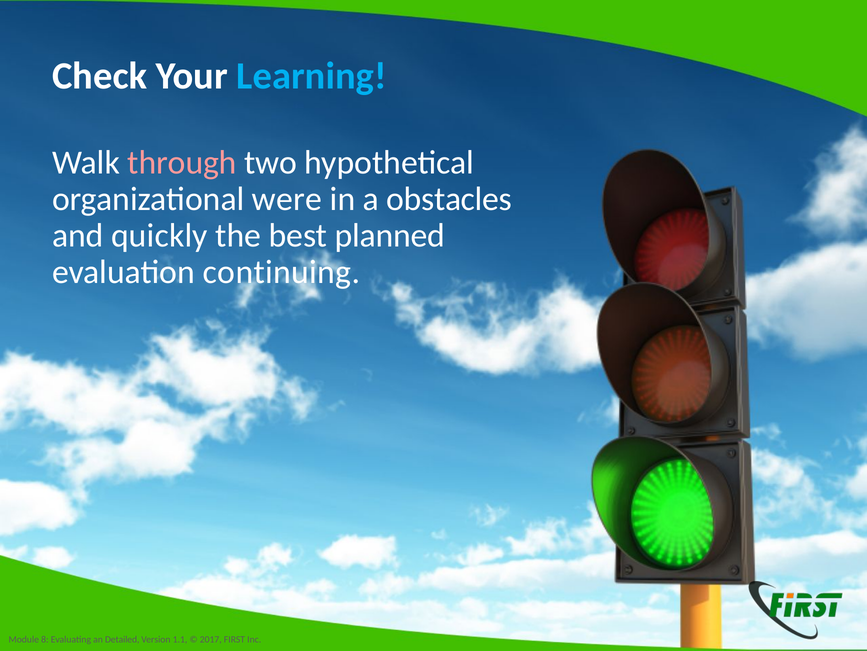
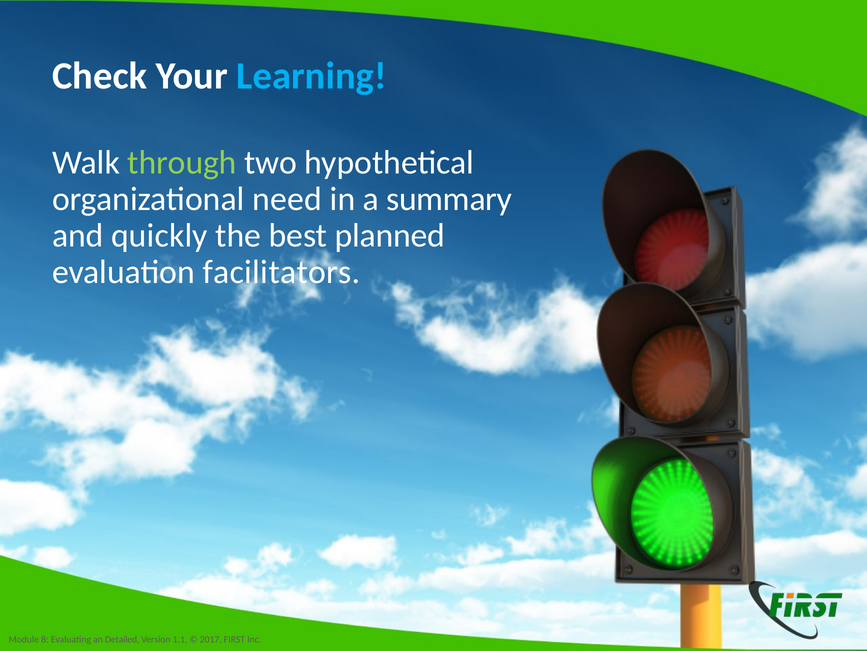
through colour: pink -> light green (182, 163)
were: were -> need (287, 199)
obstacles: obstacles -> summary (449, 199)
continuing: continuing -> facilitators (282, 272)
